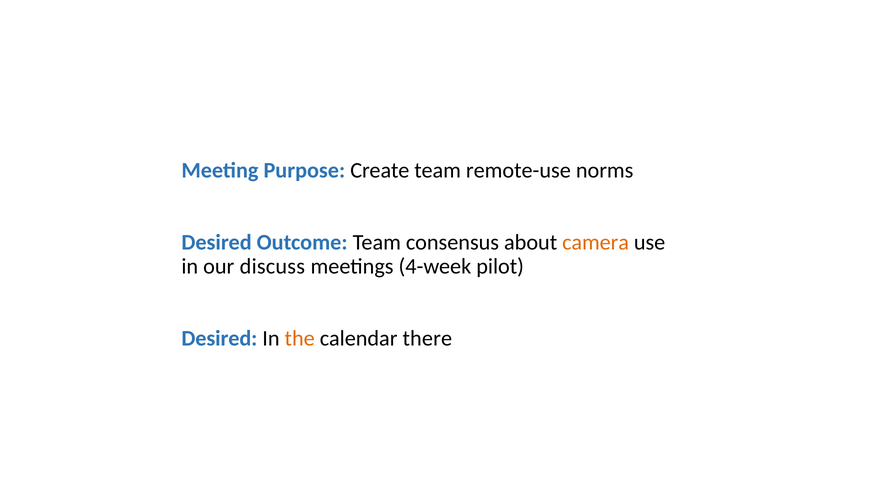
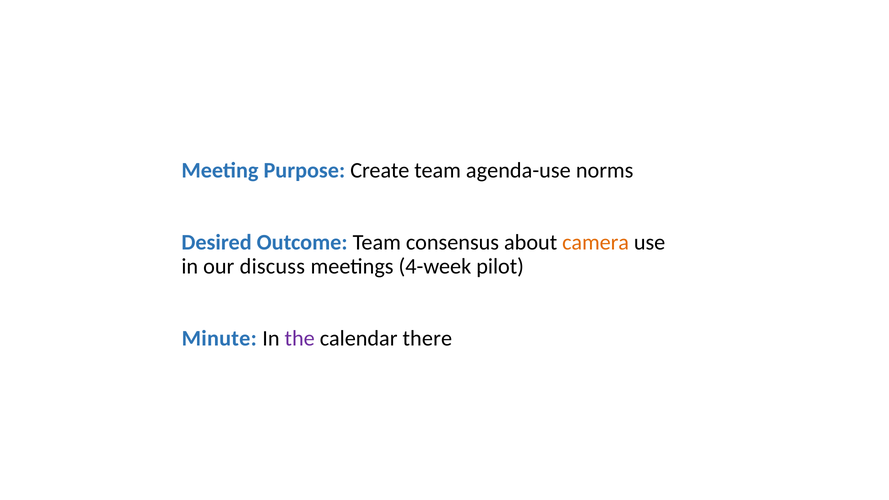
remote-use: remote-use -> agenda-use (518, 171)
Desired: Desired -> Minute (219, 339)
the colour: orange -> purple (300, 339)
